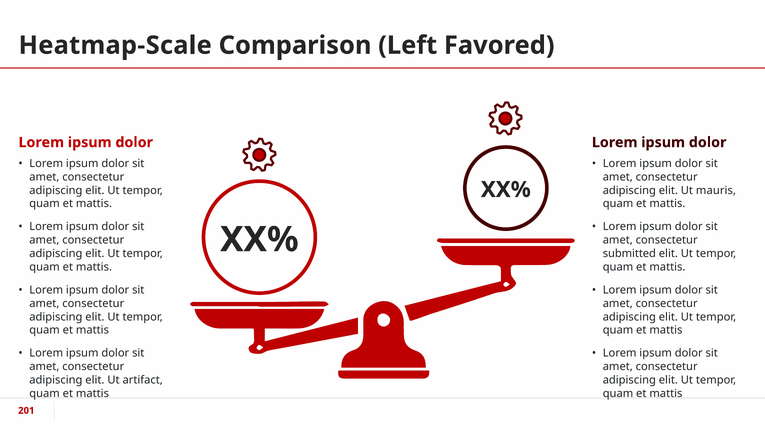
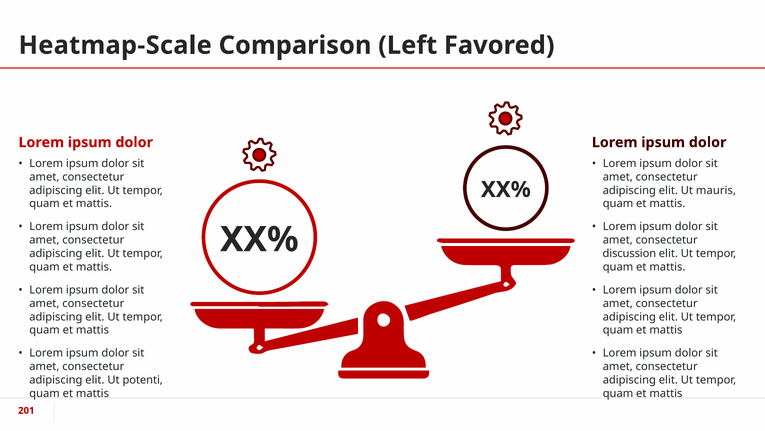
submitted: submitted -> discussion (629, 253)
artifact: artifact -> potenti (143, 379)
